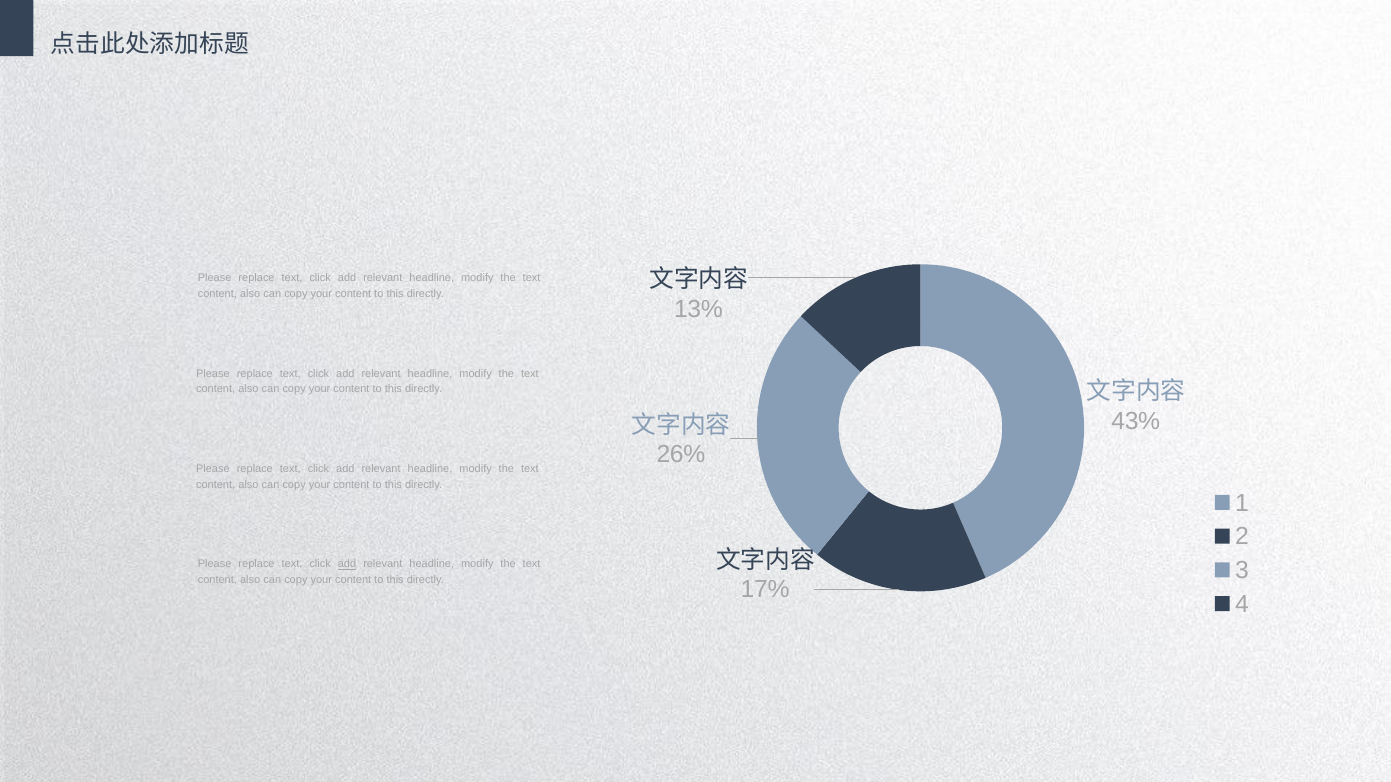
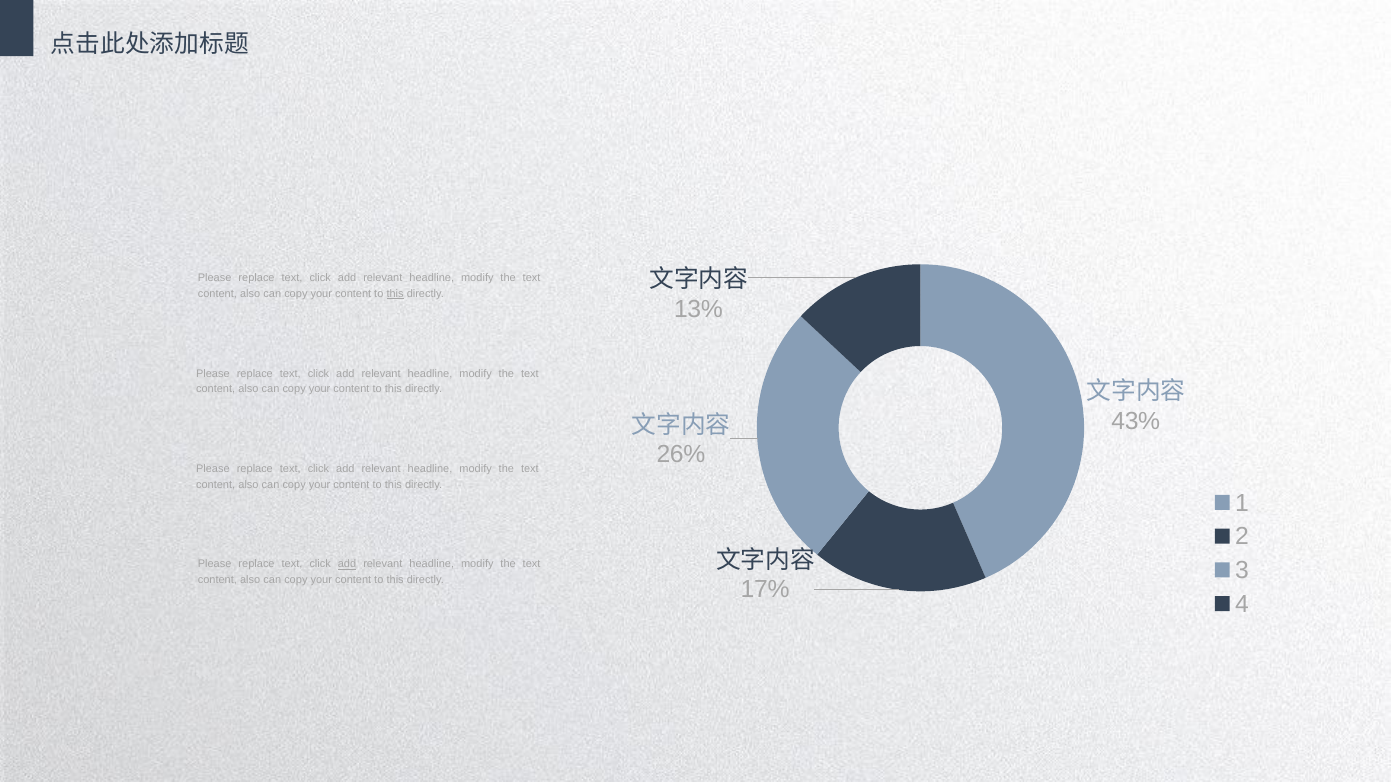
this underline: none -> present (395, 294)
